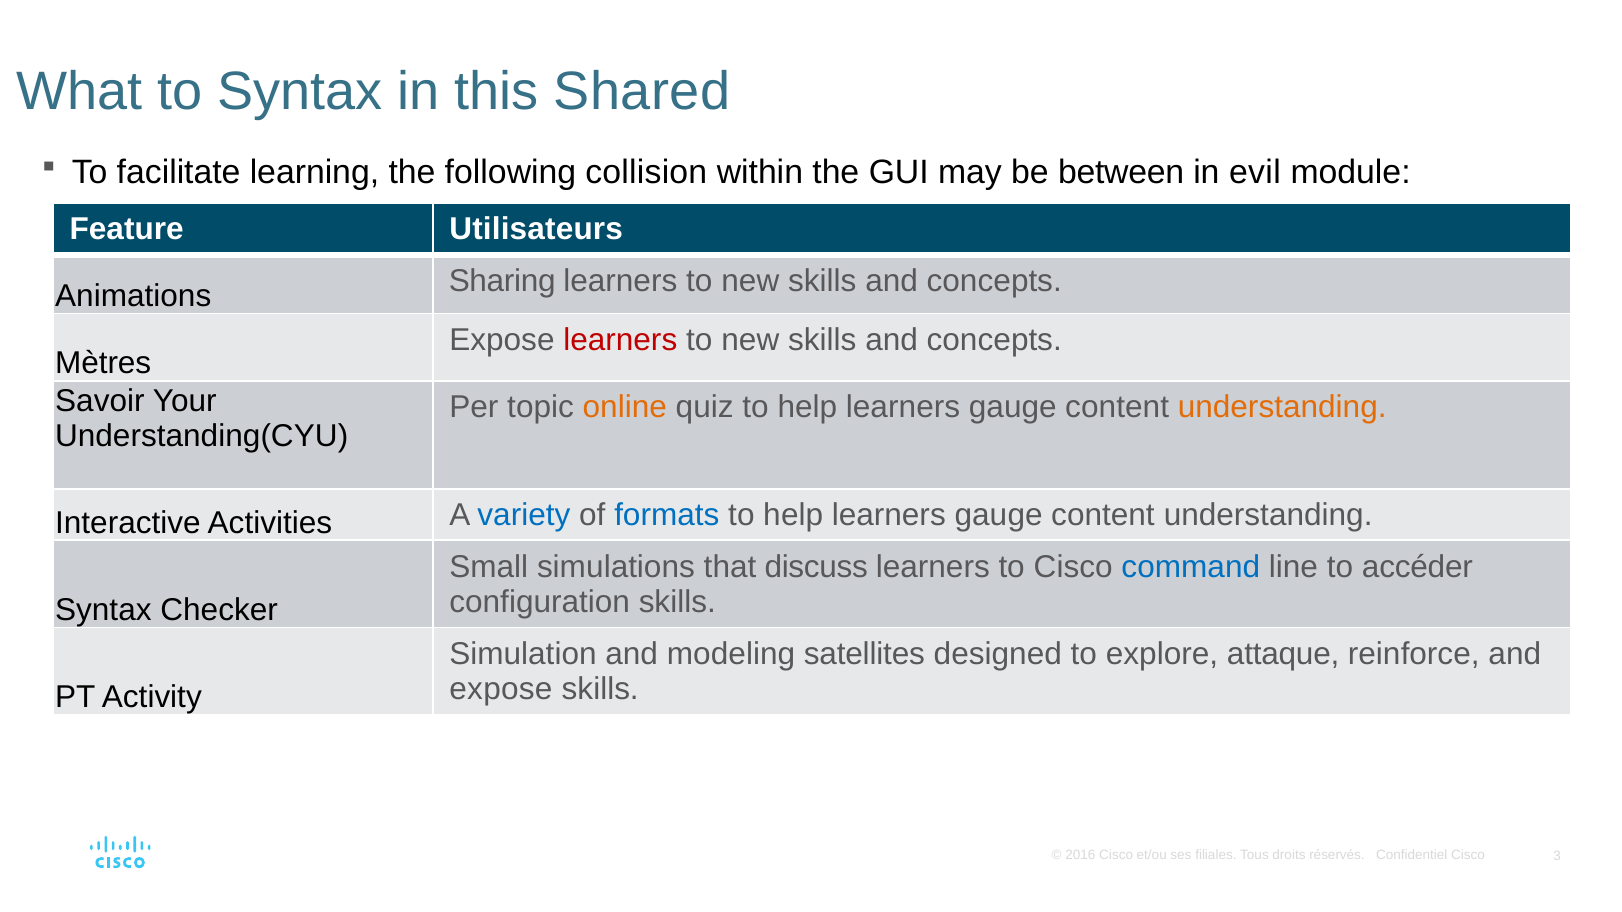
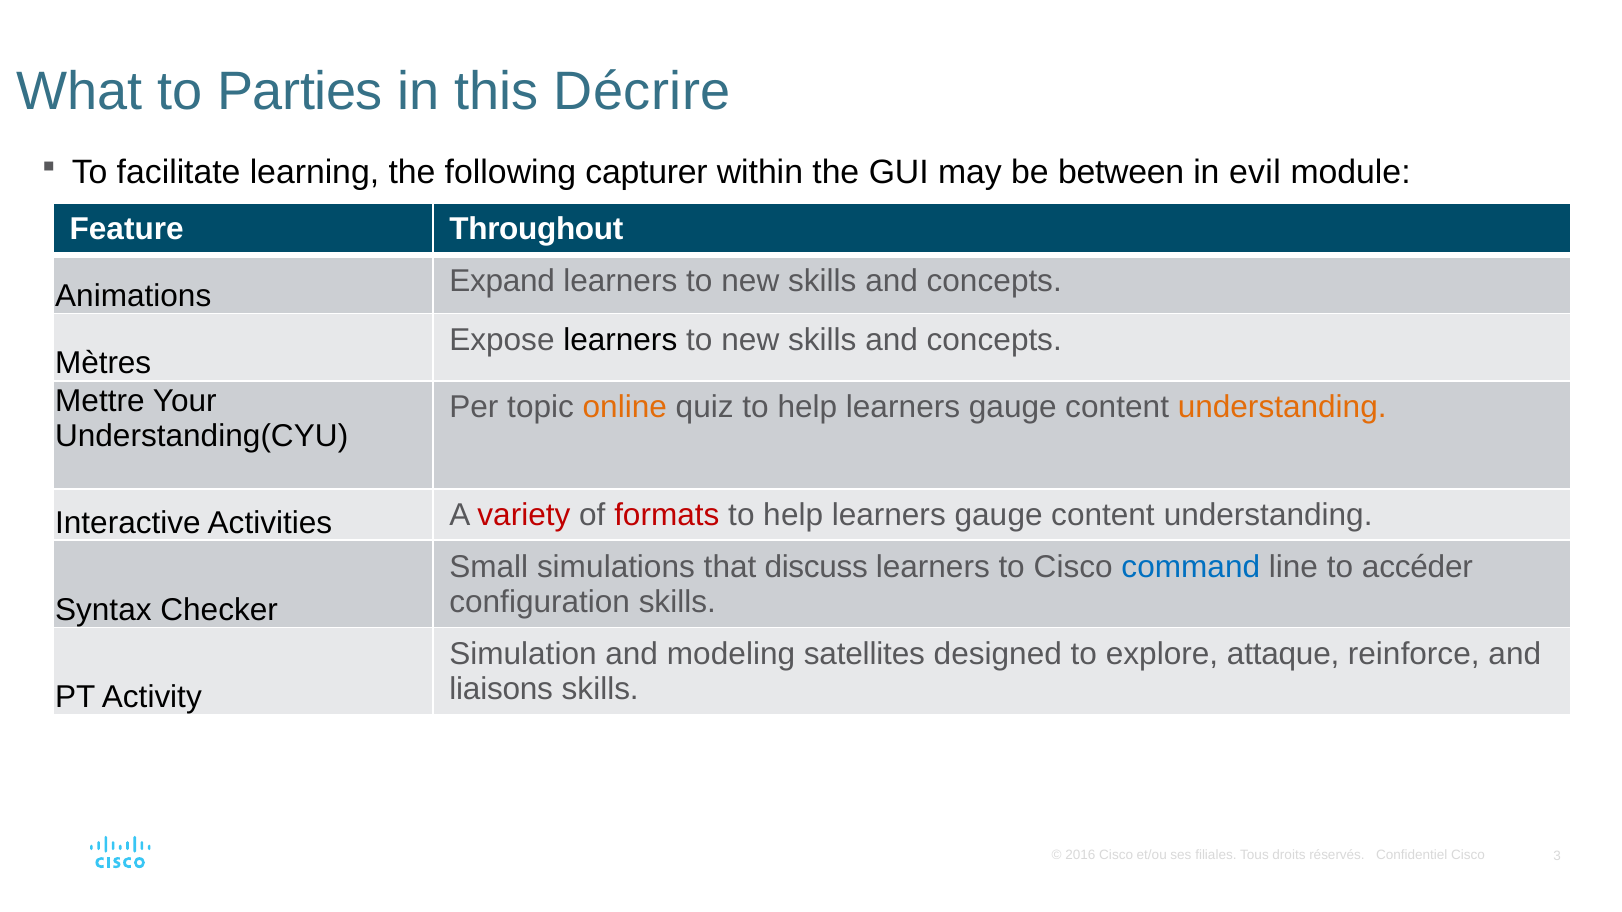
to Syntax: Syntax -> Parties (300, 91)
Shared: Shared -> Décrire (642, 91)
collision: collision -> capturer (647, 172)
Utilisateurs: Utilisateurs -> Throughout (536, 230)
Sharing: Sharing -> Expand (502, 281)
learners colour: red -> black (620, 340)
Savoir: Savoir -> Mettre (100, 401)
variety colour: blue -> red (524, 515)
formats colour: blue -> red (667, 515)
expose: expose -> liaisons (501, 690)
